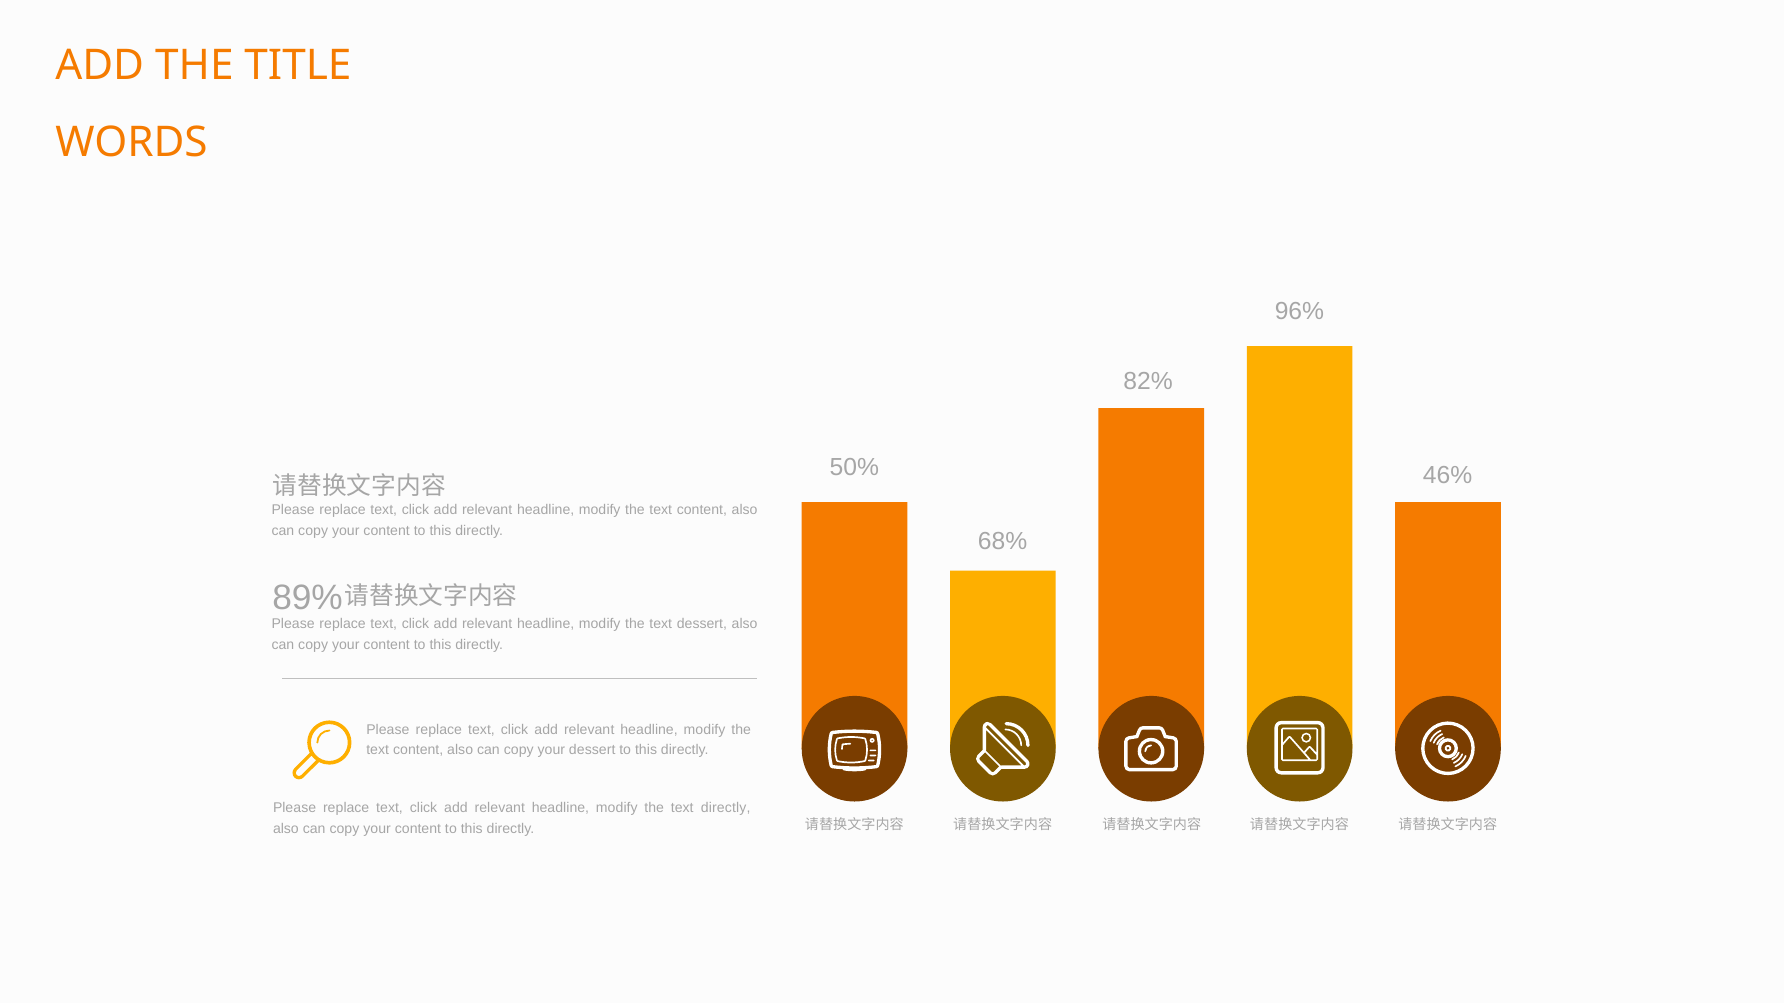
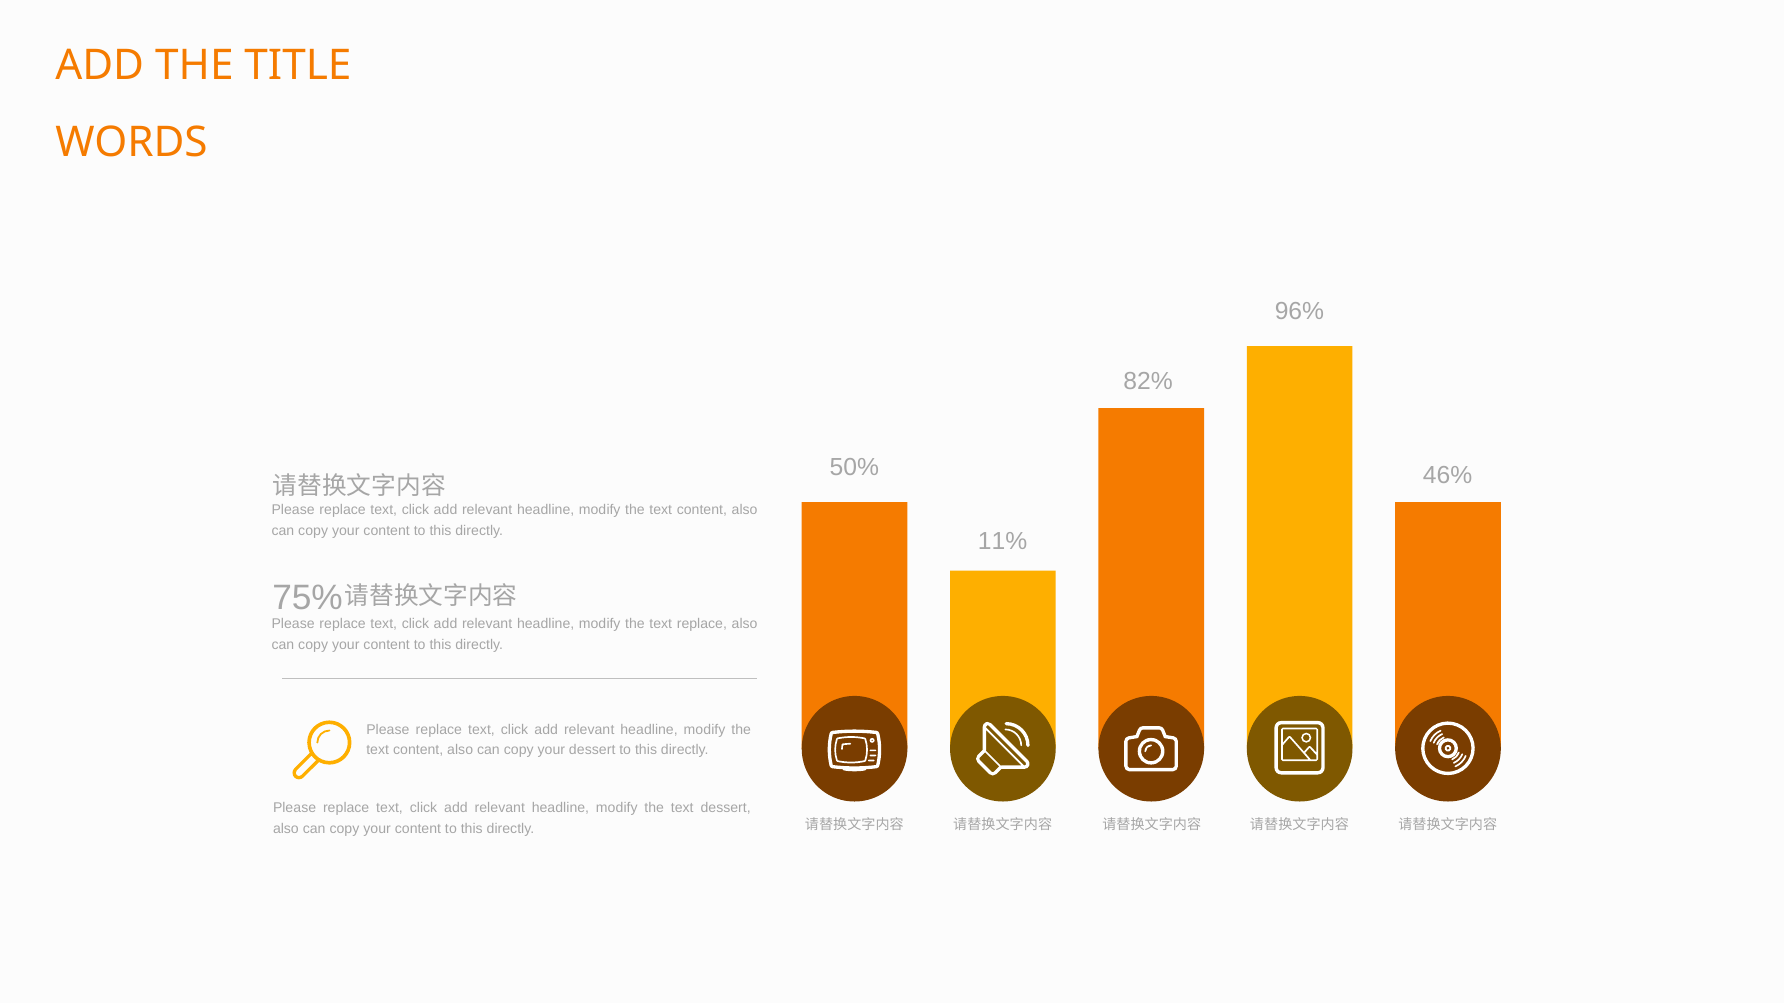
68%: 68% -> 11% (1003, 542)
89%: 89% -> 75% (308, 599)
text dessert: dessert -> replace (702, 625)
text directly: directly -> dessert (726, 809)
